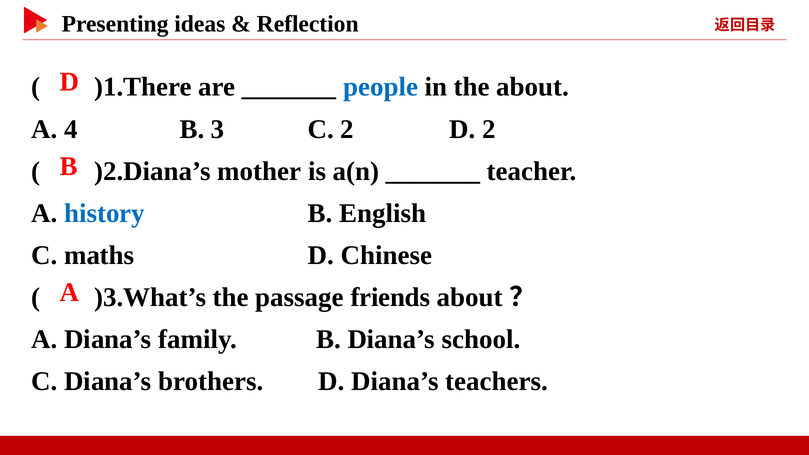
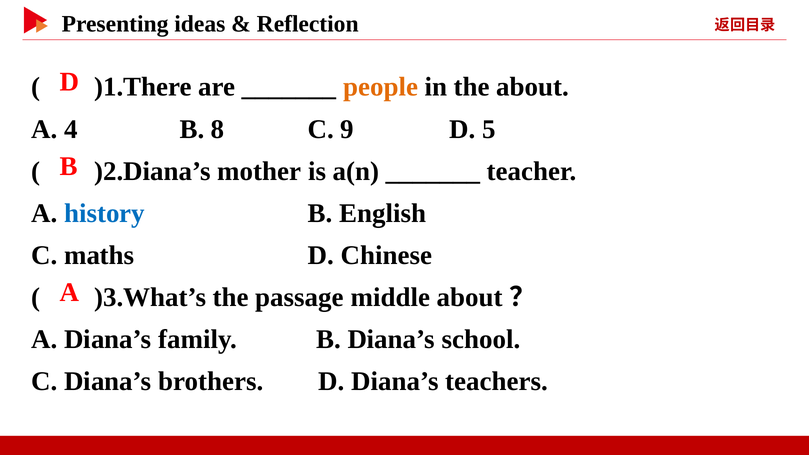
people colour: blue -> orange (381, 87)
3: 3 -> 8 (218, 129)
C 2: 2 -> 9 (347, 129)
D 2: 2 -> 5 (489, 129)
friends: friends -> middle (390, 297)
